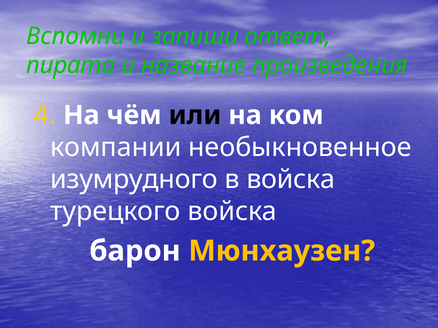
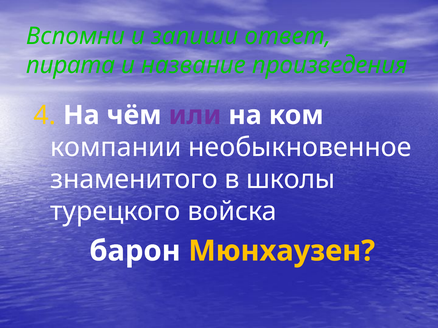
или colour: black -> purple (195, 115)
изумрудного: изумрудного -> знаменитого (134, 180)
в войска: войска -> школы (291, 180)
